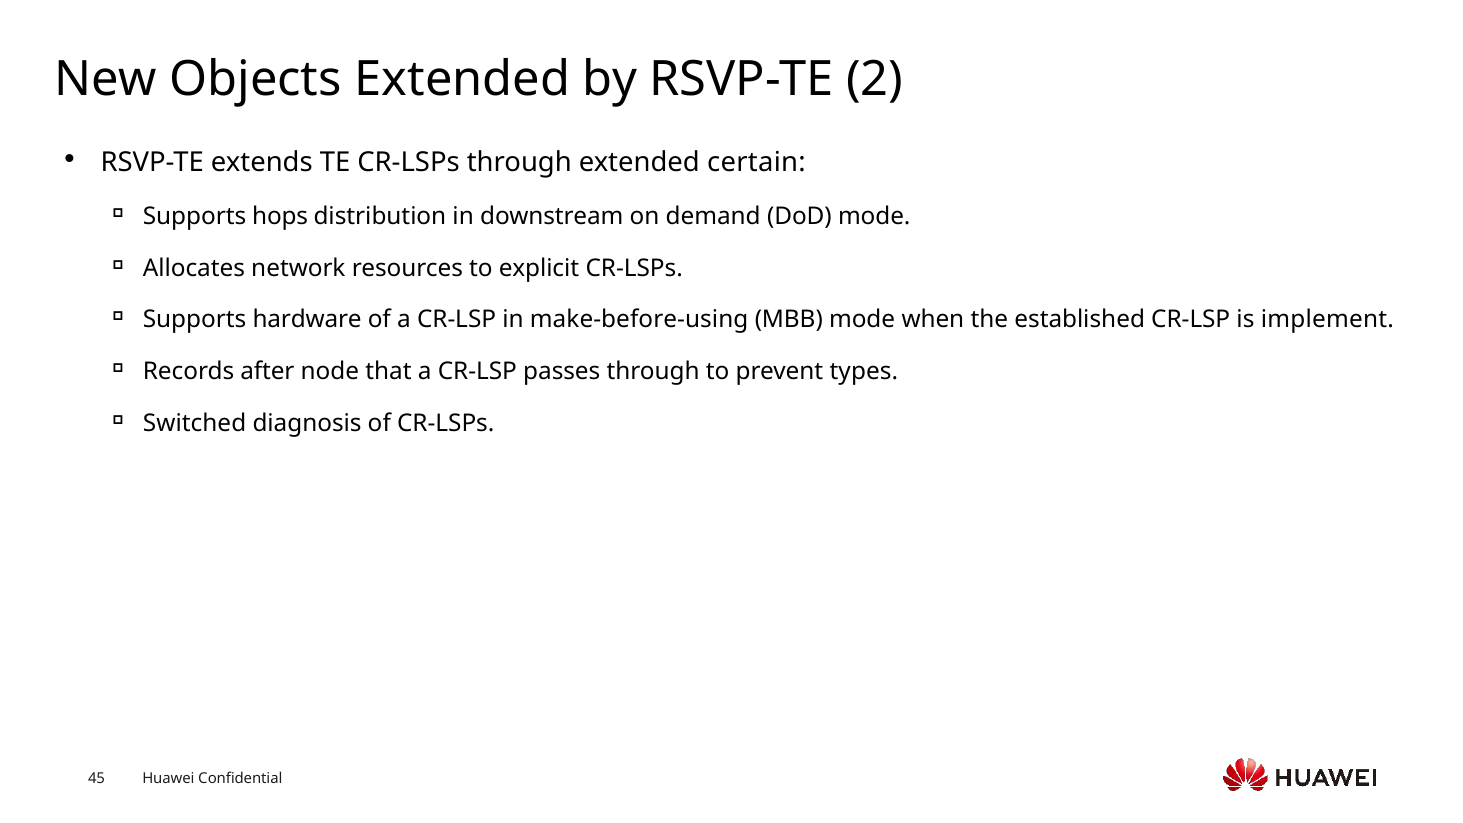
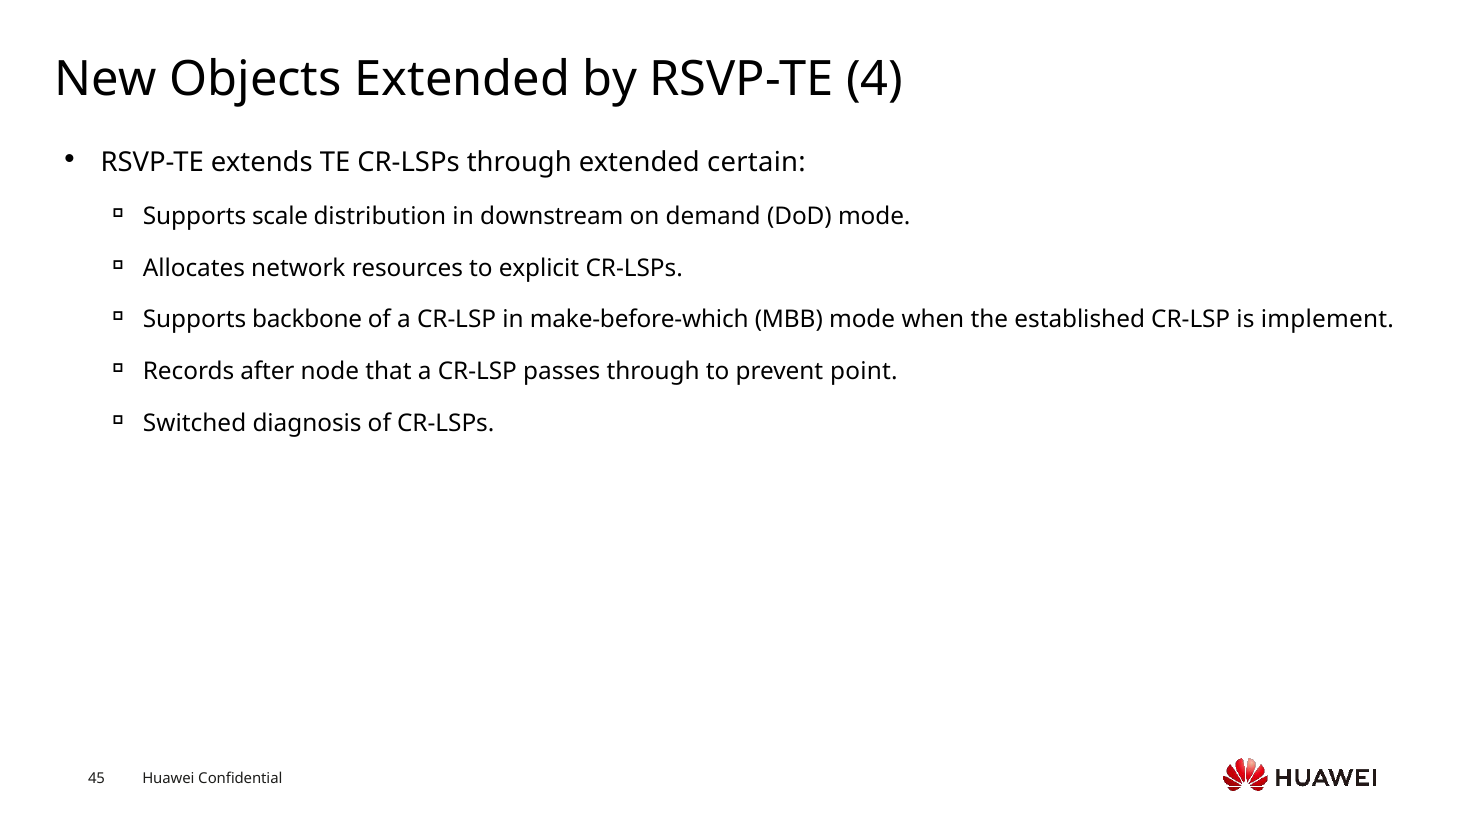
2: 2 -> 4 (875, 80)
hops: hops -> scale (280, 216)
hardware: hardware -> backbone (307, 320)
make-before-using: make-before-using -> make-before-which (639, 320)
types: types -> point (864, 372)
